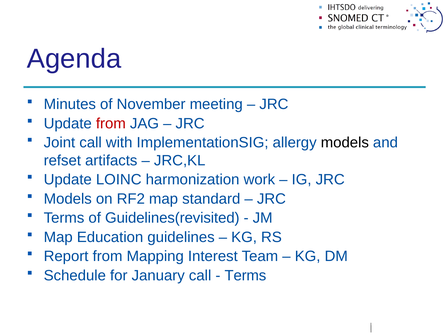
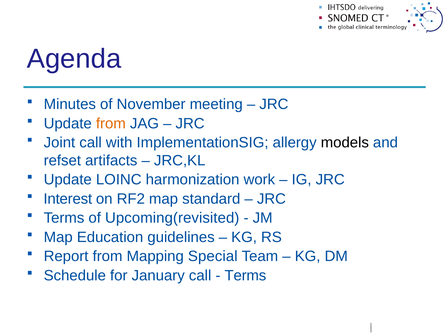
from colour: red -> orange (111, 123)
Models: Models -> Interest (68, 199)
Guidelines(revisited: Guidelines(revisited -> Upcoming(revisited (172, 218)
Interest: Interest -> Special (213, 256)
